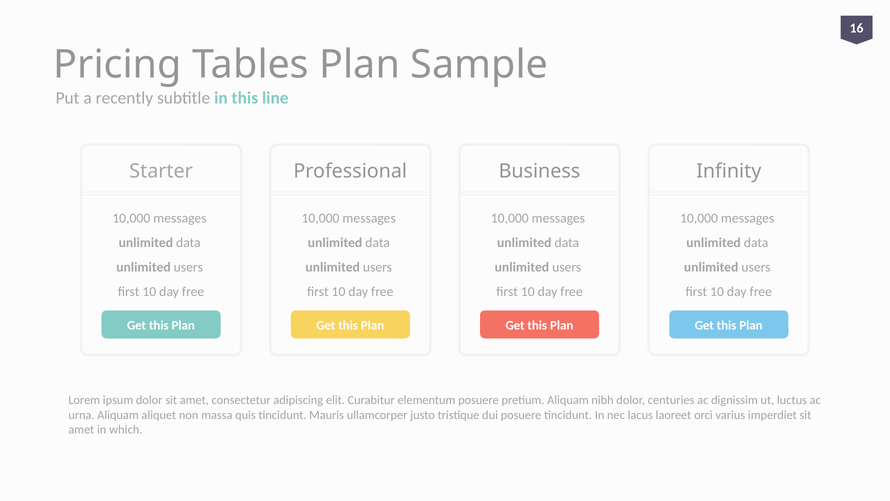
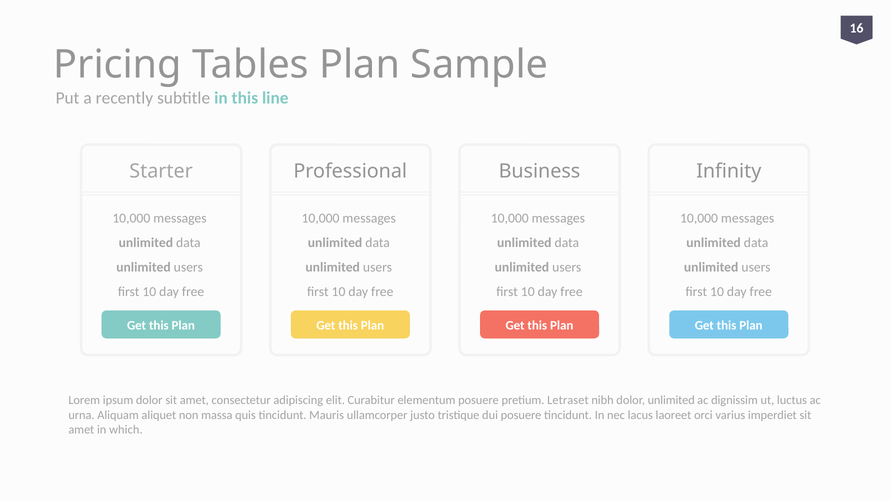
pretium Aliquam: Aliquam -> Letraset (568, 400)
dolor centuries: centuries -> unlimited (671, 400)
